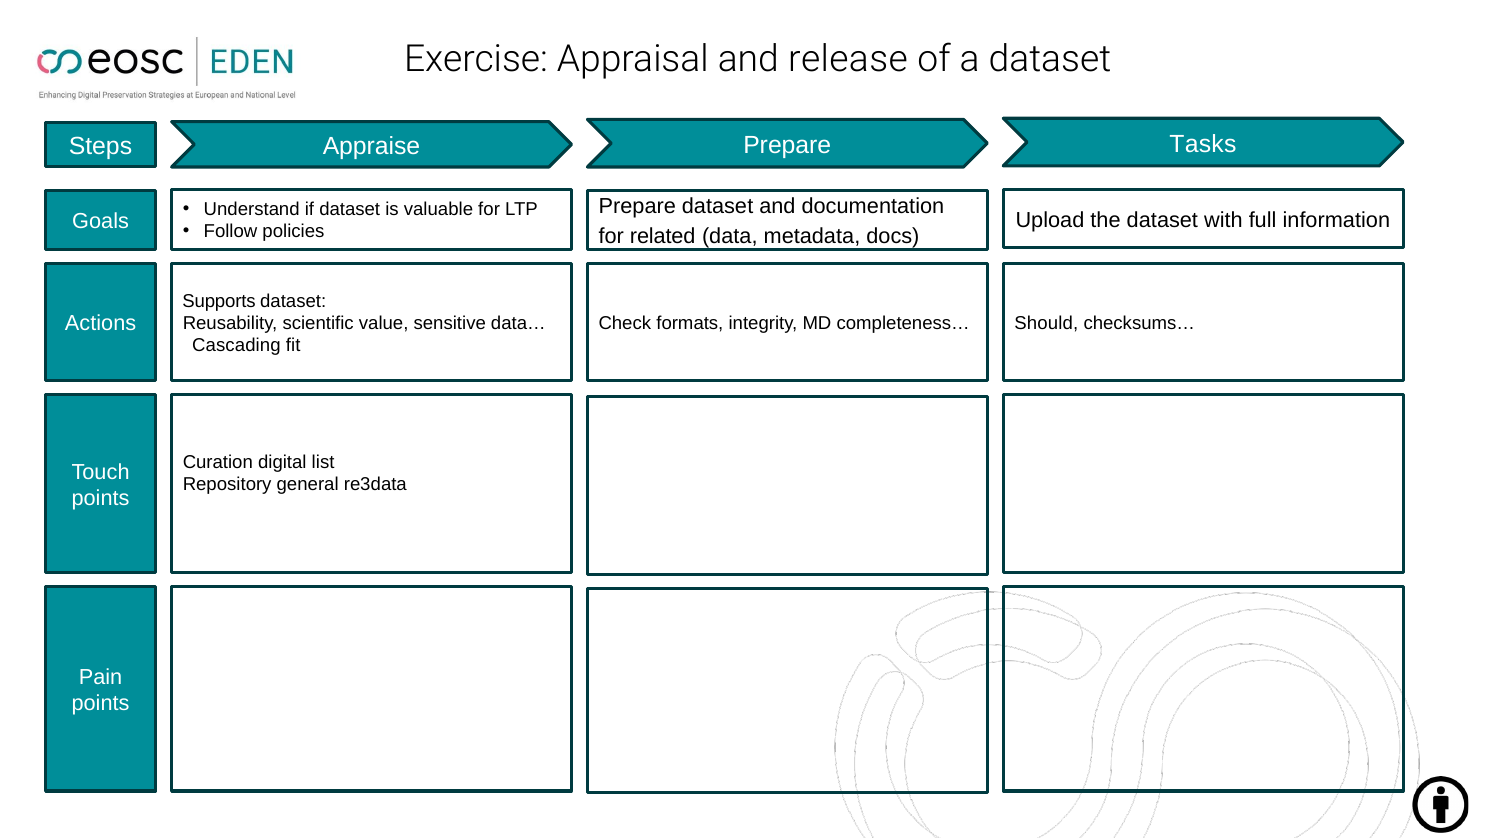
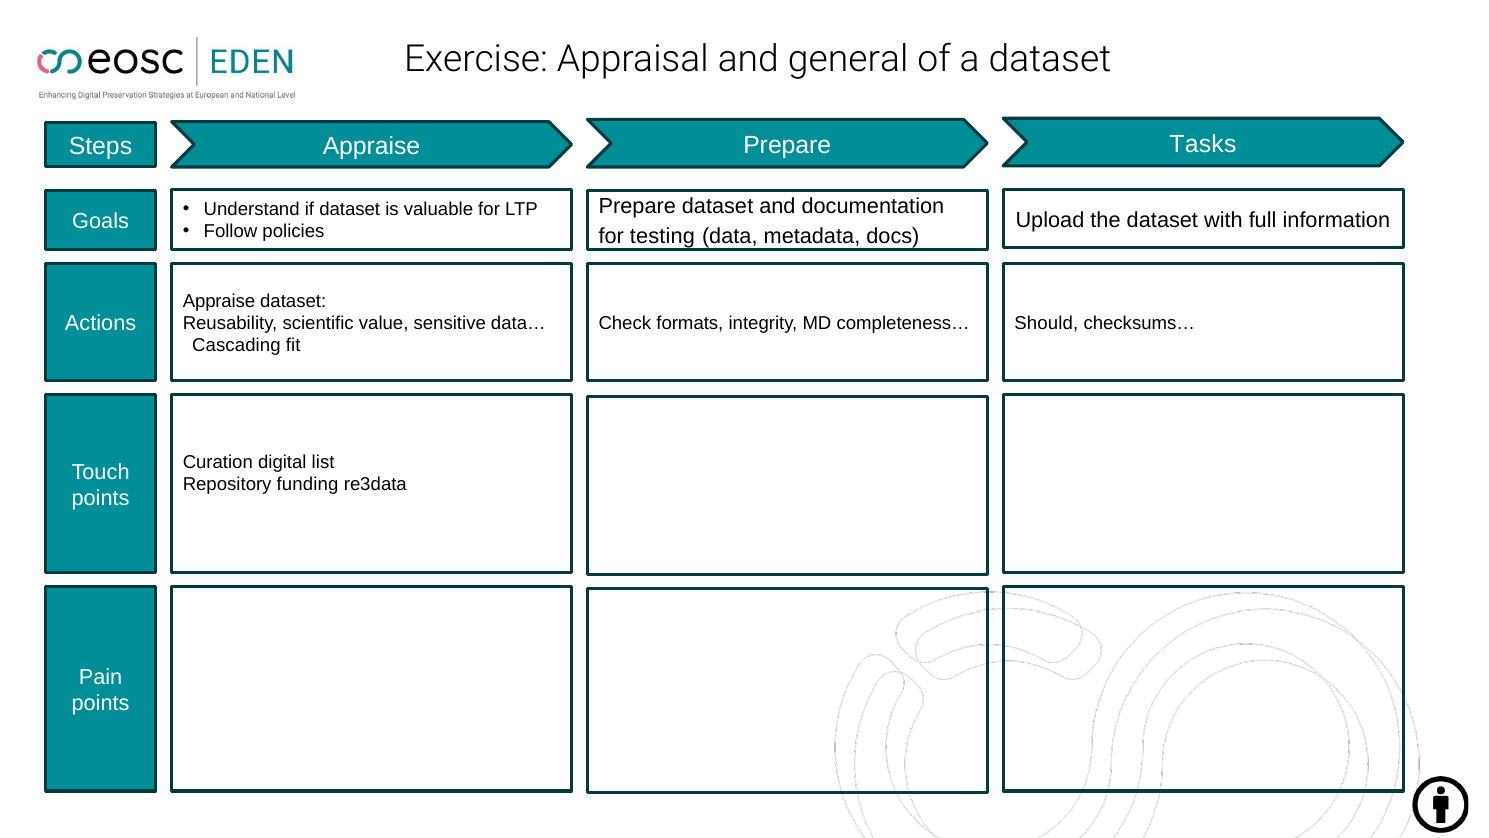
release: release -> general (848, 59)
related: related -> testing (662, 236)
Supports: Supports -> Appraise (219, 301)
general: general -> funding (308, 485)
